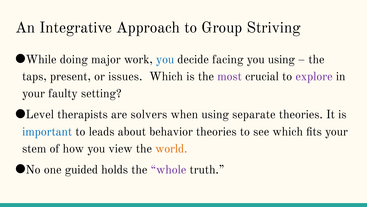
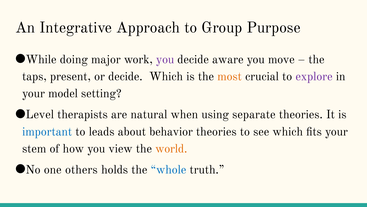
Striving: Striving -> Purpose (274, 27)
you colour: blue -> purple (165, 59)
facing: facing -> aware (228, 59)
you using: using -> move (281, 59)
or issues: issues -> decide (125, 76)
most colour: purple -> orange (230, 76)
faulty: faulty -> model (63, 93)
solvers: solvers -> natural (149, 114)
guided: guided -> others (81, 169)
whole colour: purple -> blue (168, 169)
